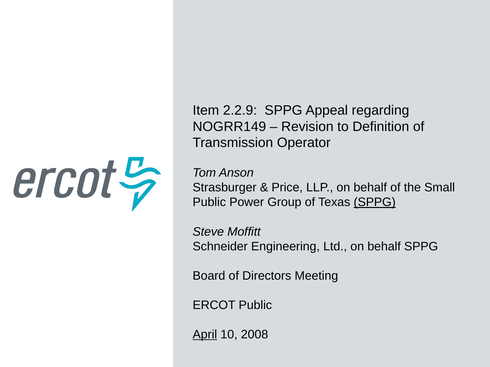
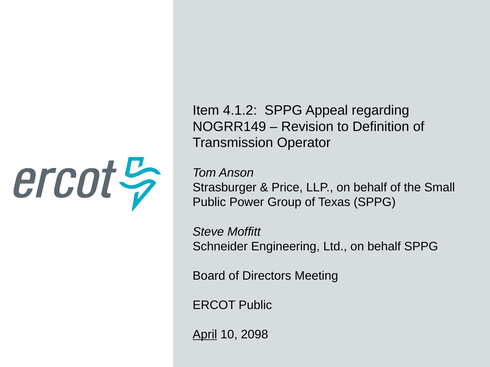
2.2.9: 2.2.9 -> 4.1.2 (240, 110)
SPPG underline: present -> none (375, 203)
2008: 2008 -> 2098 (255, 335)
